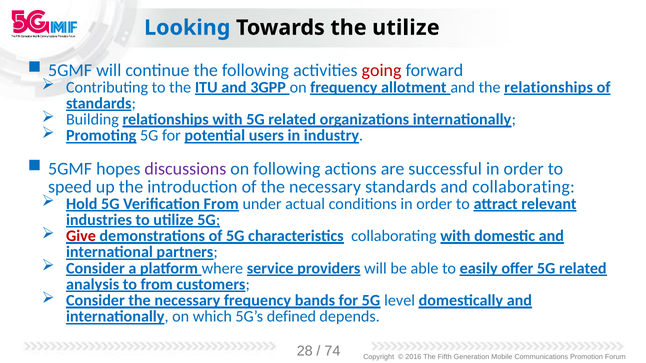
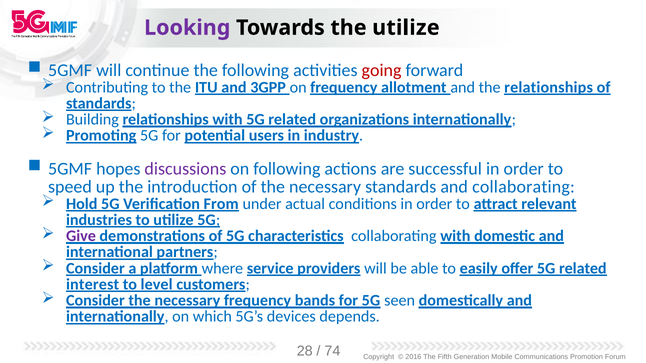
Looking colour: blue -> purple (187, 28)
Give colour: red -> purple (81, 236)
analysis: analysis -> interest (93, 285)
to from: from -> level (157, 285)
level: level -> seen (400, 301)
defined: defined -> devices (291, 317)
